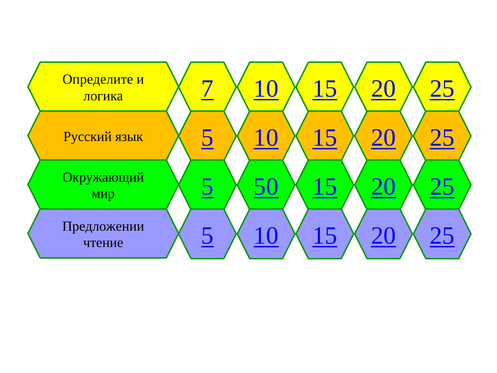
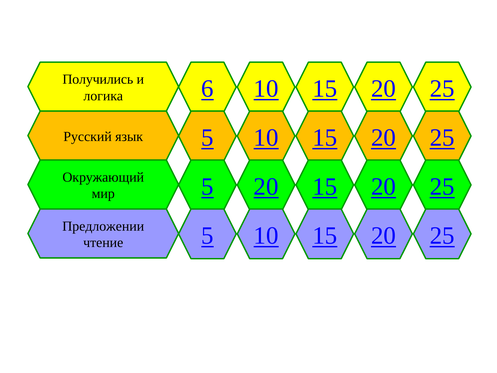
Определите: Определите -> Получились (98, 79)
7: 7 -> 6 (207, 89)
5 50: 50 -> 20 (266, 187)
